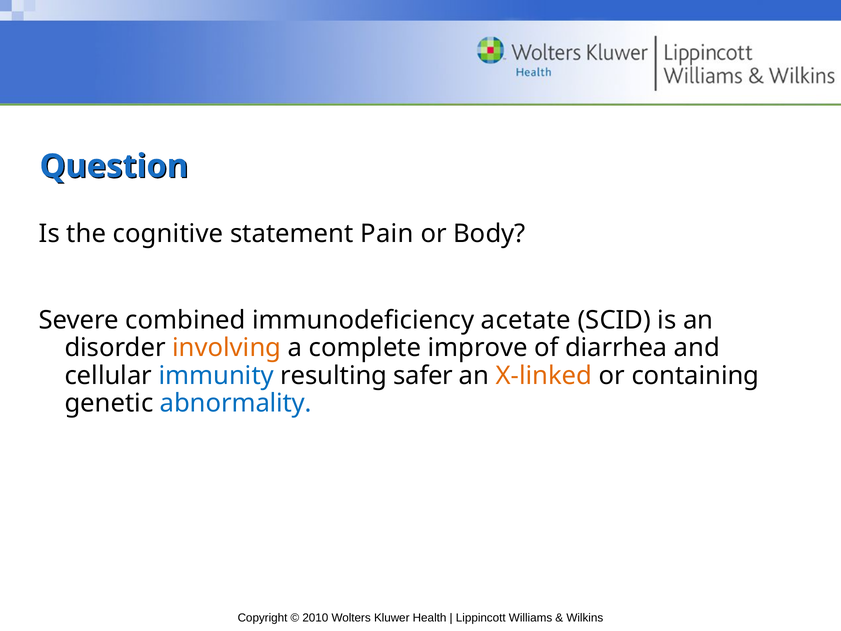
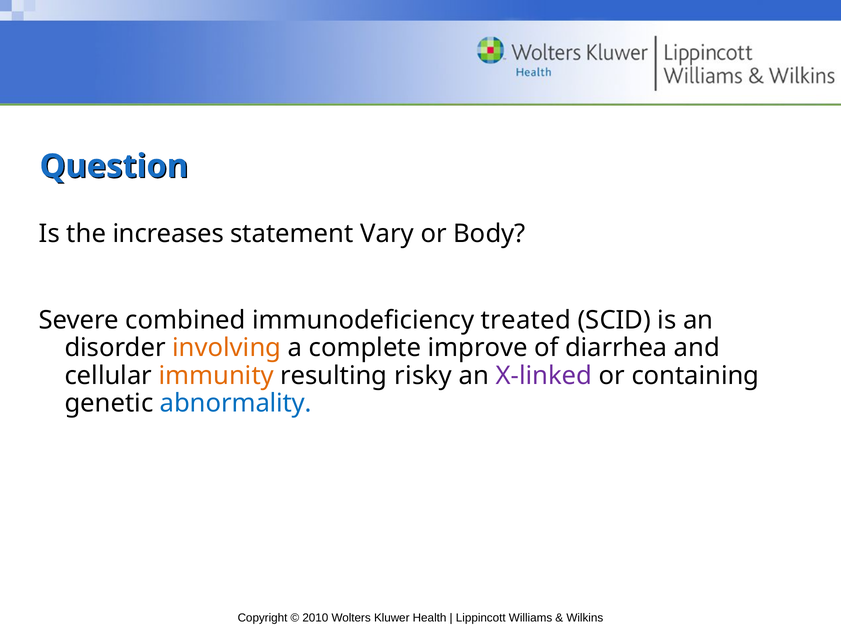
cognitive: cognitive -> increases (168, 234)
Pain: Pain -> Vary (387, 234)
acetate: acetate -> treated (526, 320)
immunity colour: blue -> orange (216, 376)
safer: safer -> risky (423, 376)
X-linked colour: orange -> purple (544, 376)
